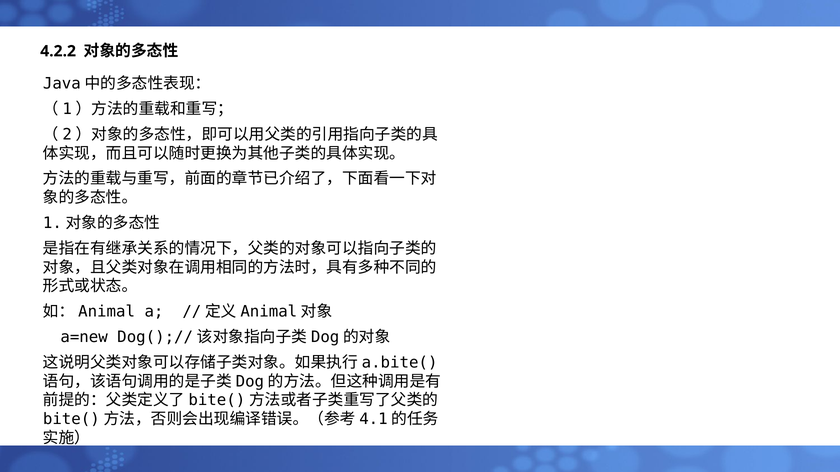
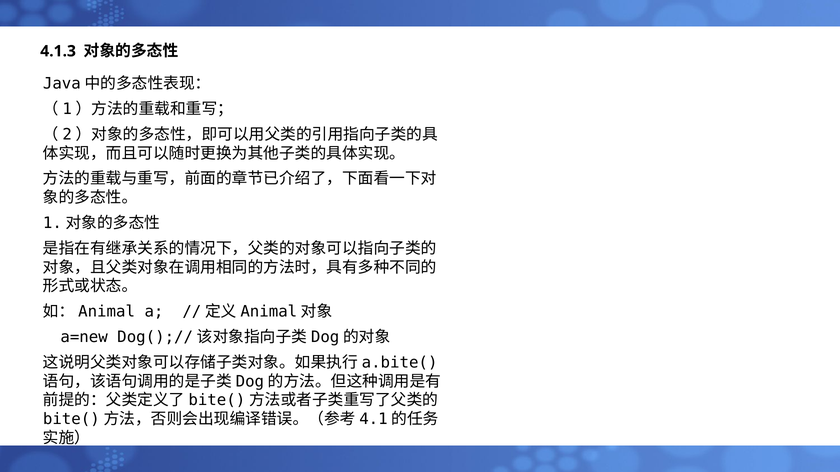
4.2.2: 4.2.2 -> 4.1.3 (58, 51)
